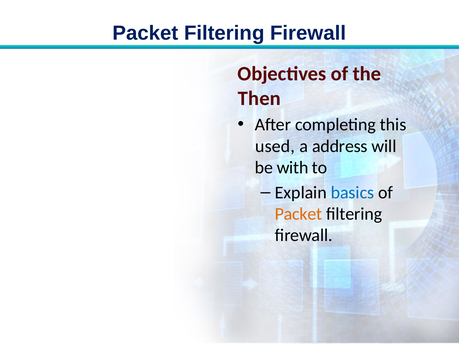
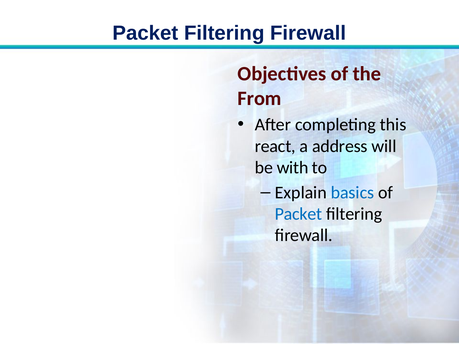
Then: Then -> From (260, 98)
used: used -> react (275, 146)
Packet colour: orange -> blue (299, 214)
